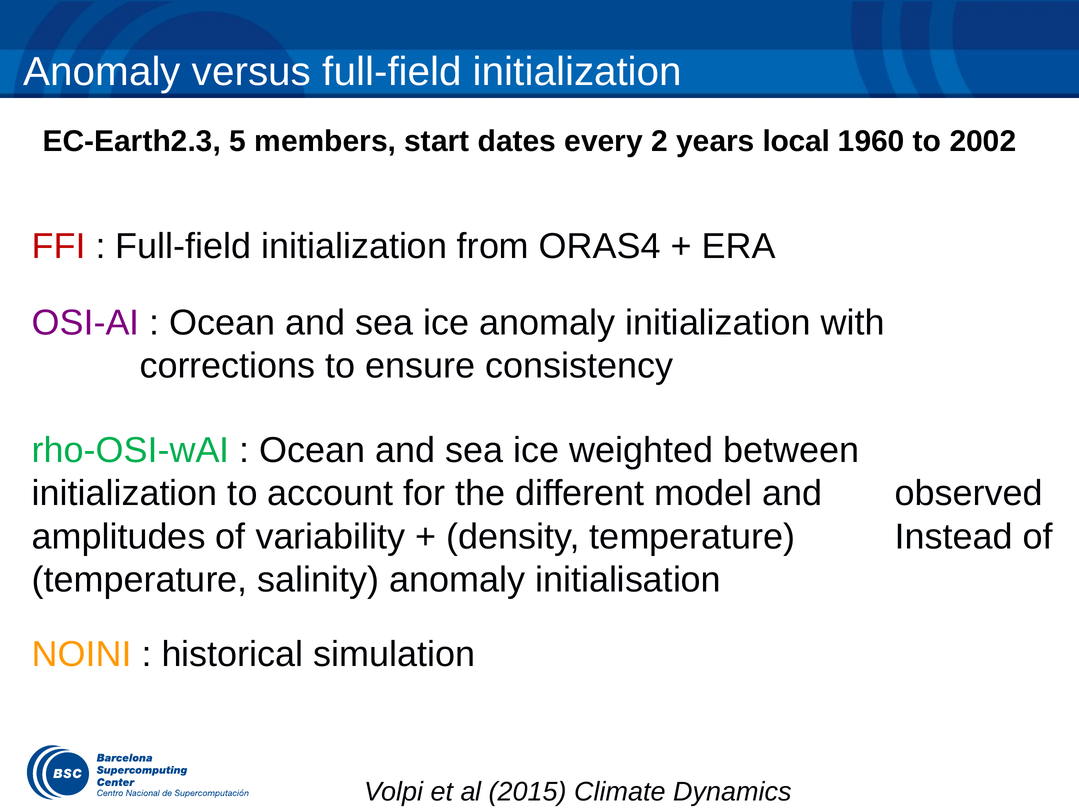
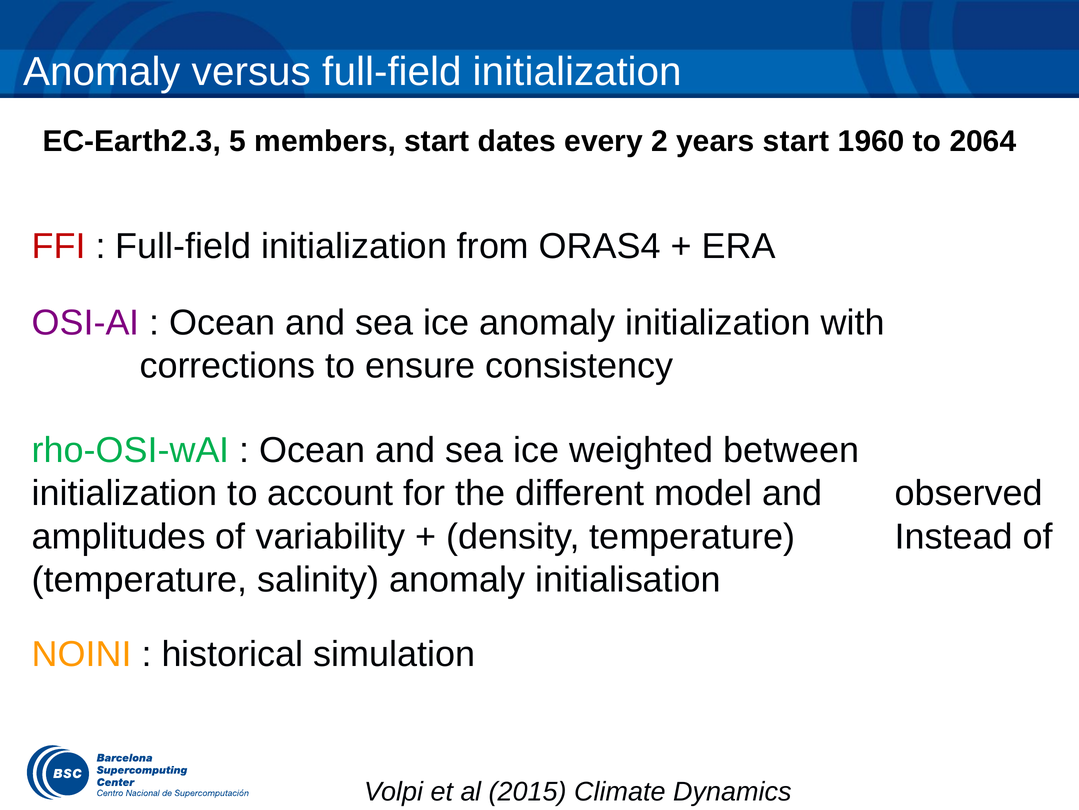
years local: local -> start (796, 141)
2002: 2002 -> 2064 (983, 141)
